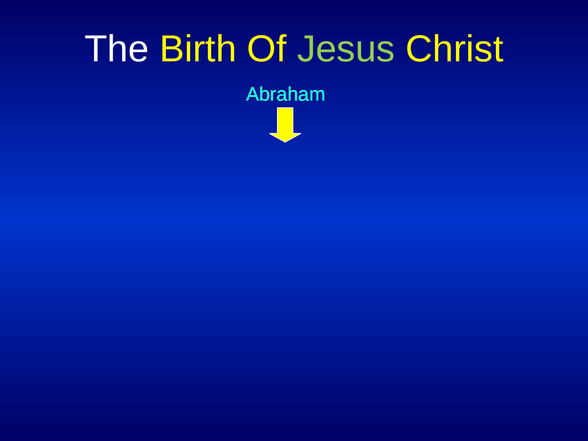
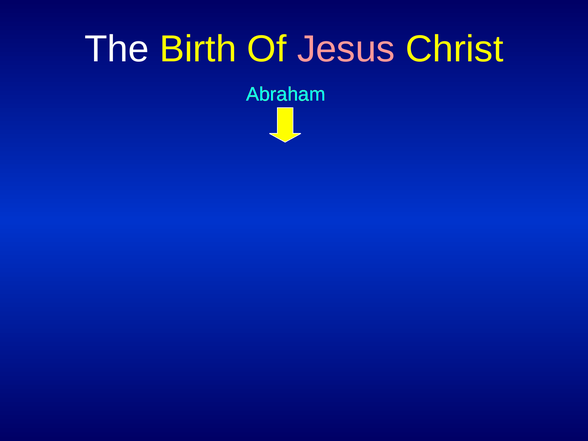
Jesus colour: light green -> pink (346, 49)
